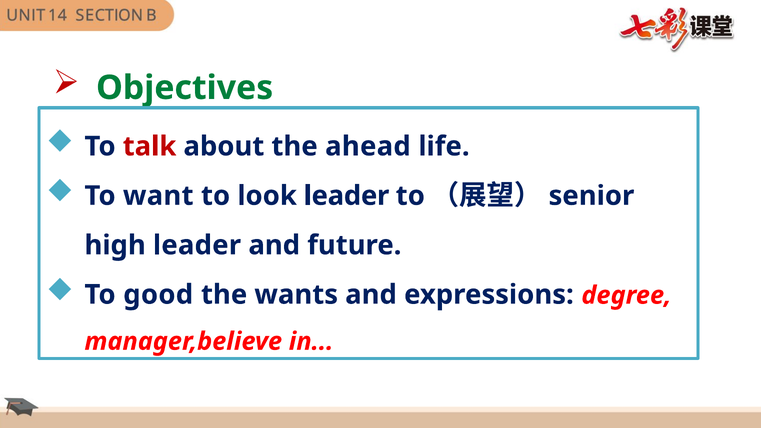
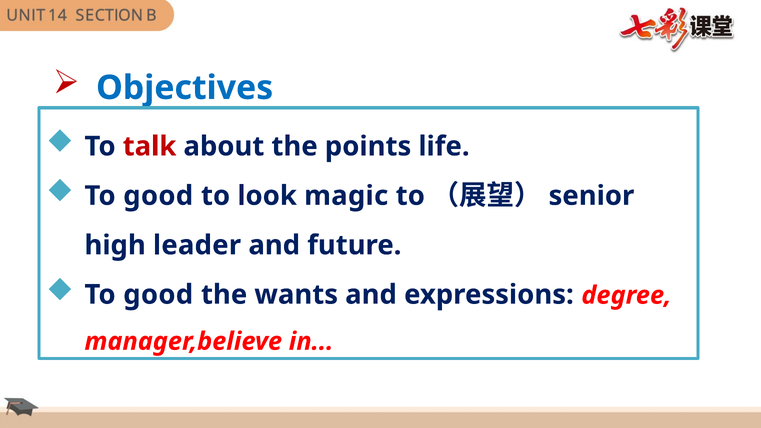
Objectives colour: green -> blue (185, 88)
ahead: ahead -> points (368, 146)
want: want -> good (158, 196)
look leader: leader -> magic (346, 196)
